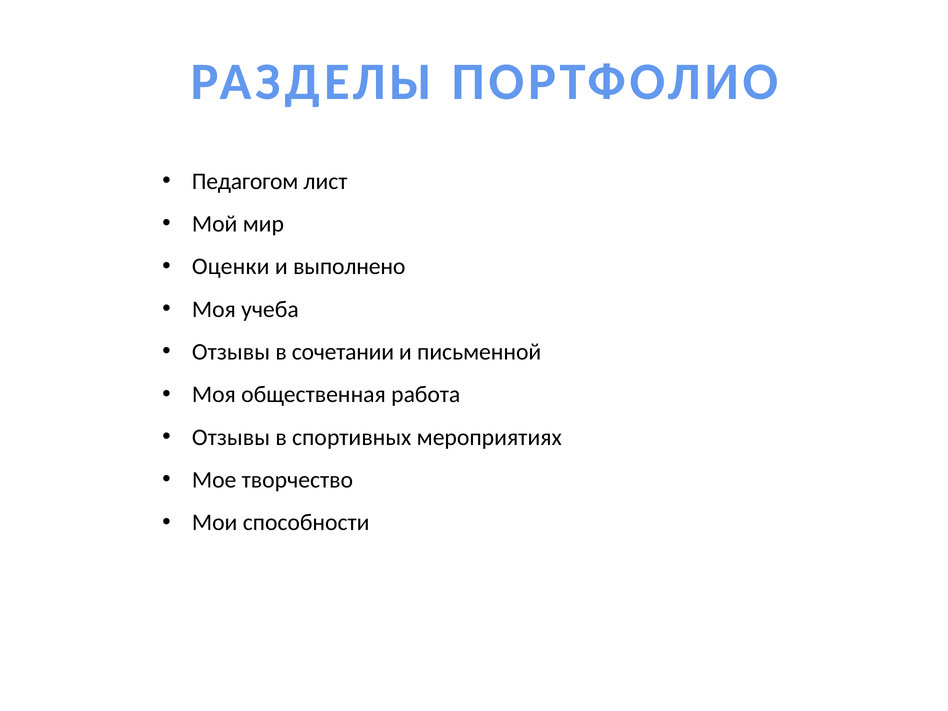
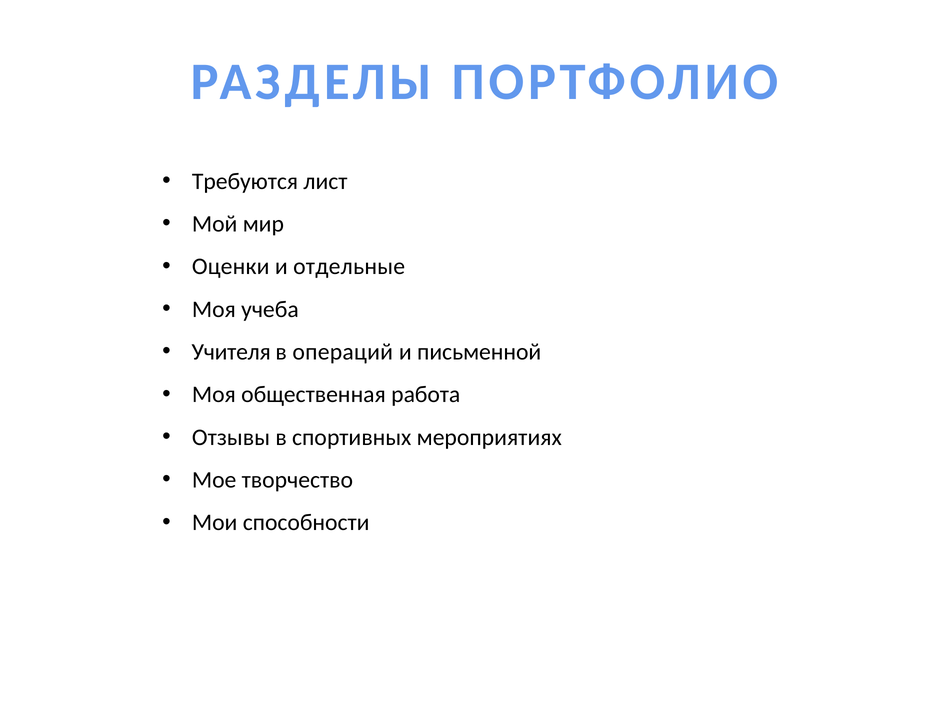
Педагогом: Педагогом -> Требуются (245, 181)
выполнено: выполнено -> отдельные (349, 267)
Отзывы: Отзывы -> Учителя (231, 352)
сочетании: сочетании -> операций (343, 352)
